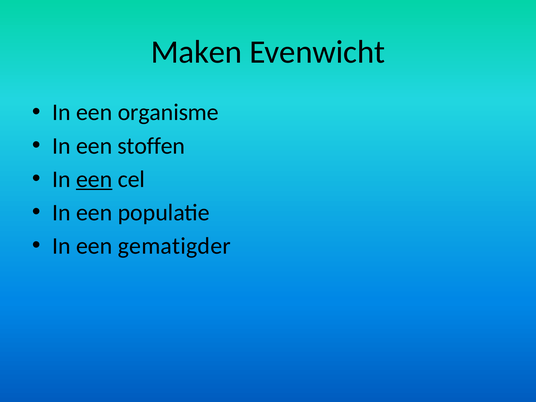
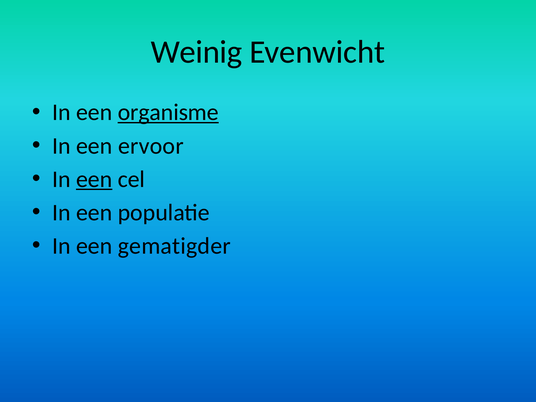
Maken: Maken -> Weinig (197, 52)
organisme underline: none -> present (168, 112)
stoffen: stoffen -> ervoor (151, 146)
